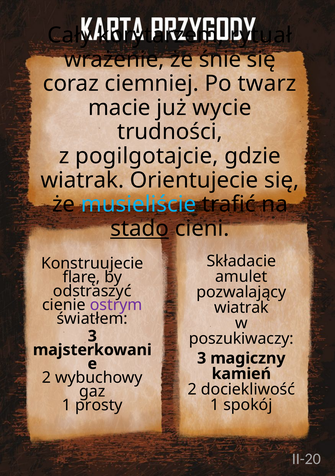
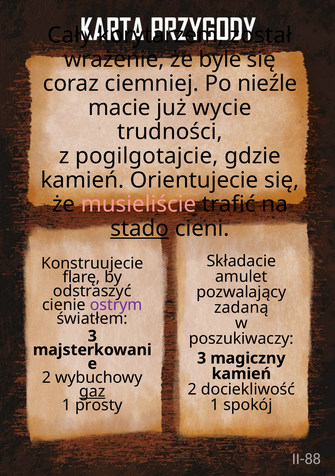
rytuał: rytuał -> został (261, 35)
śnie: śnie -> byle (220, 59)
twarz: twarz -> nieźle (267, 84)
wiatrak: wiatrak -> kamień (82, 180)
musieliście colour: light blue -> pink (139, 204)
wiatrak: wiatrak -> zadaną (241, 307)
gaz underline: none -> present (92, 391)
II-20: II-20 -> II-88 (306, 459)
